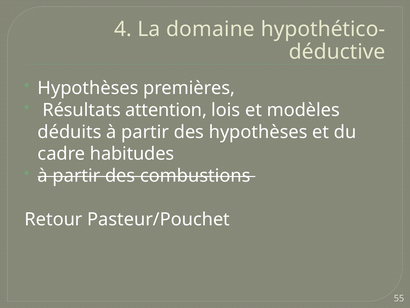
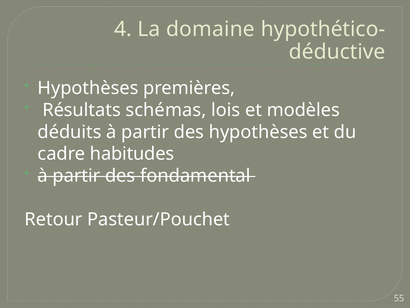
attention: attention -> schémas (166, 110)
combustions: combustions -> fondamental (195, 176)
